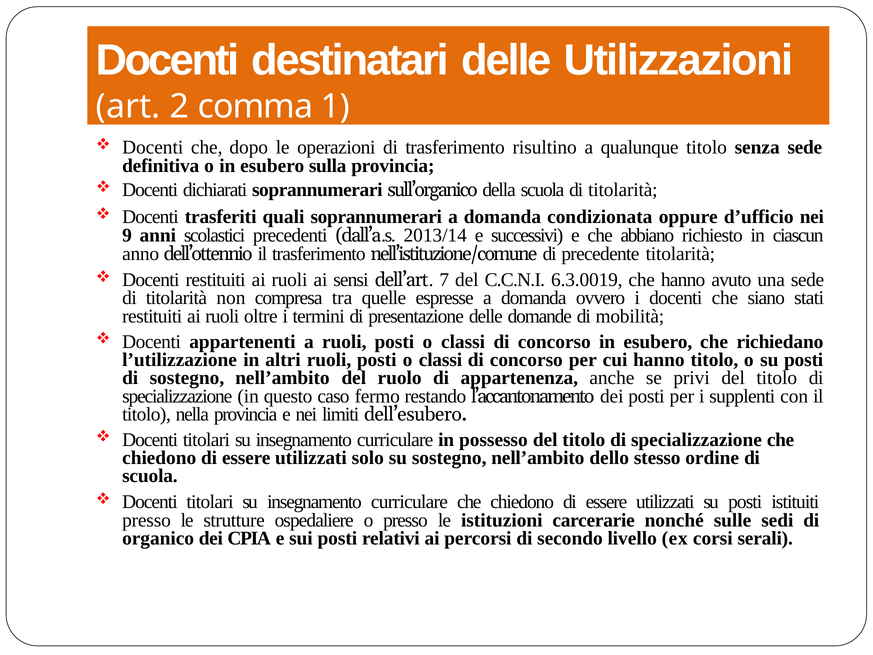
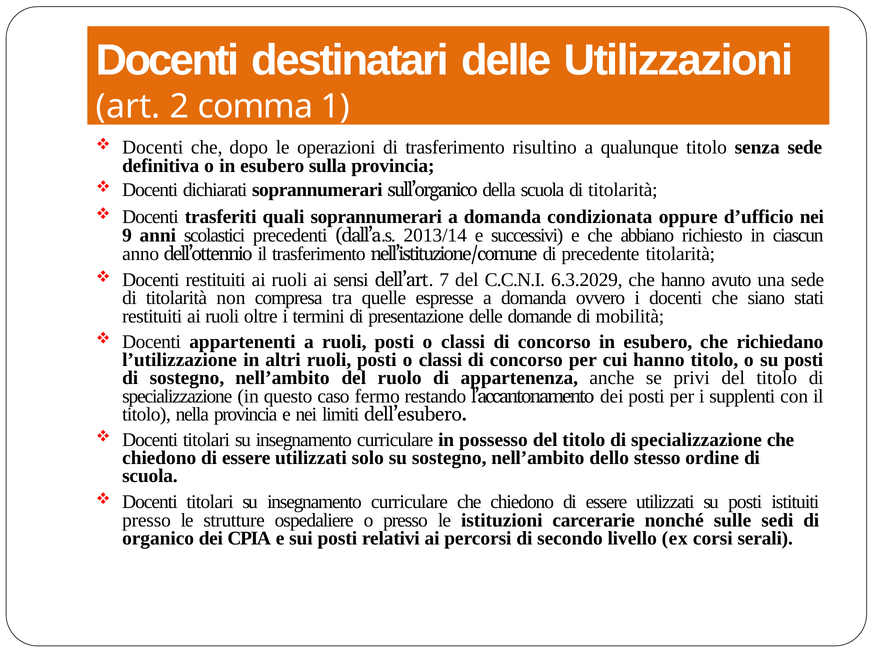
6.3.0019: 6.3.0019 -> 6.3.2029 (587, 280)
